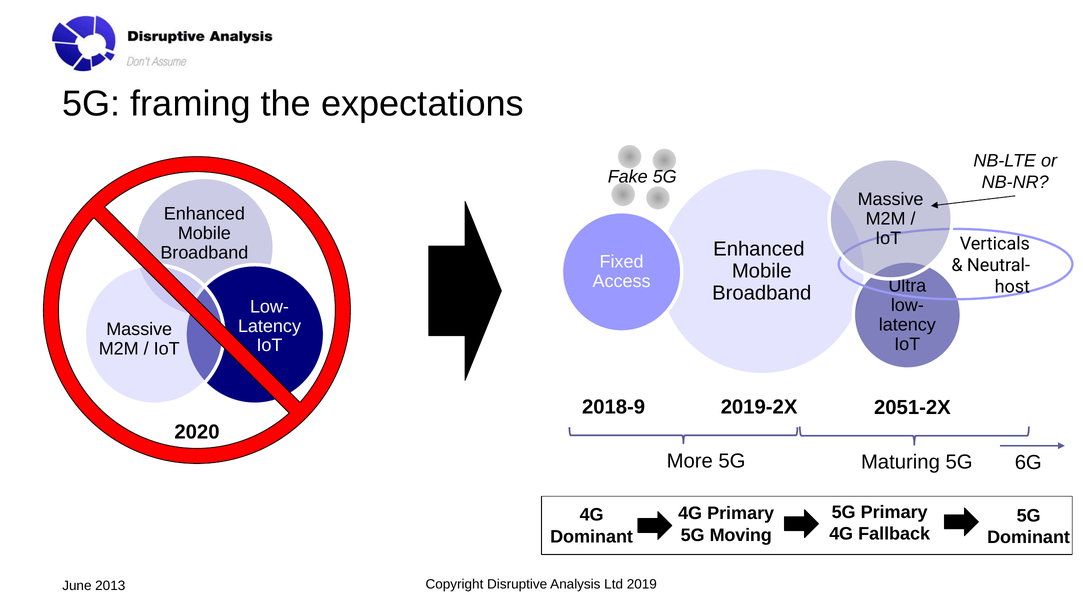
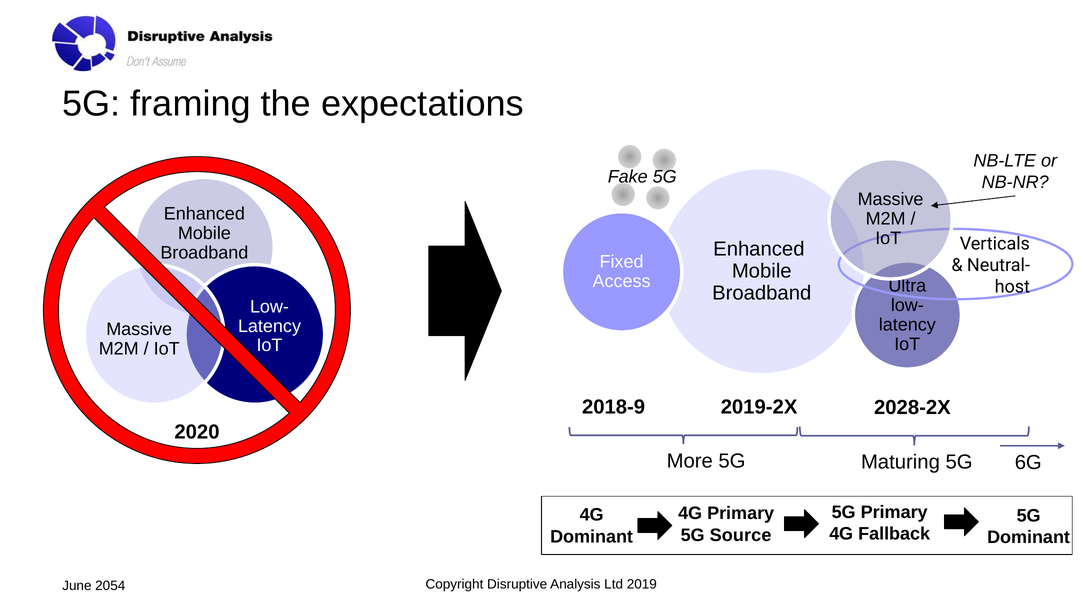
2051-2X: 2051-2X -> 2028-2X (912, 408)
Moving: Moving -> Source (741, 535)
2013: 2013 -> 2054 (110, 586)
